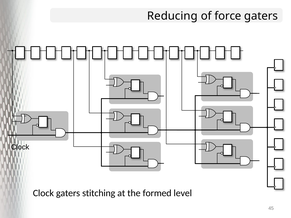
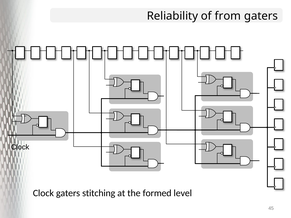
Reducing: Reducing -> Reliability (172, 16)
force: force -> from (228, 16)
